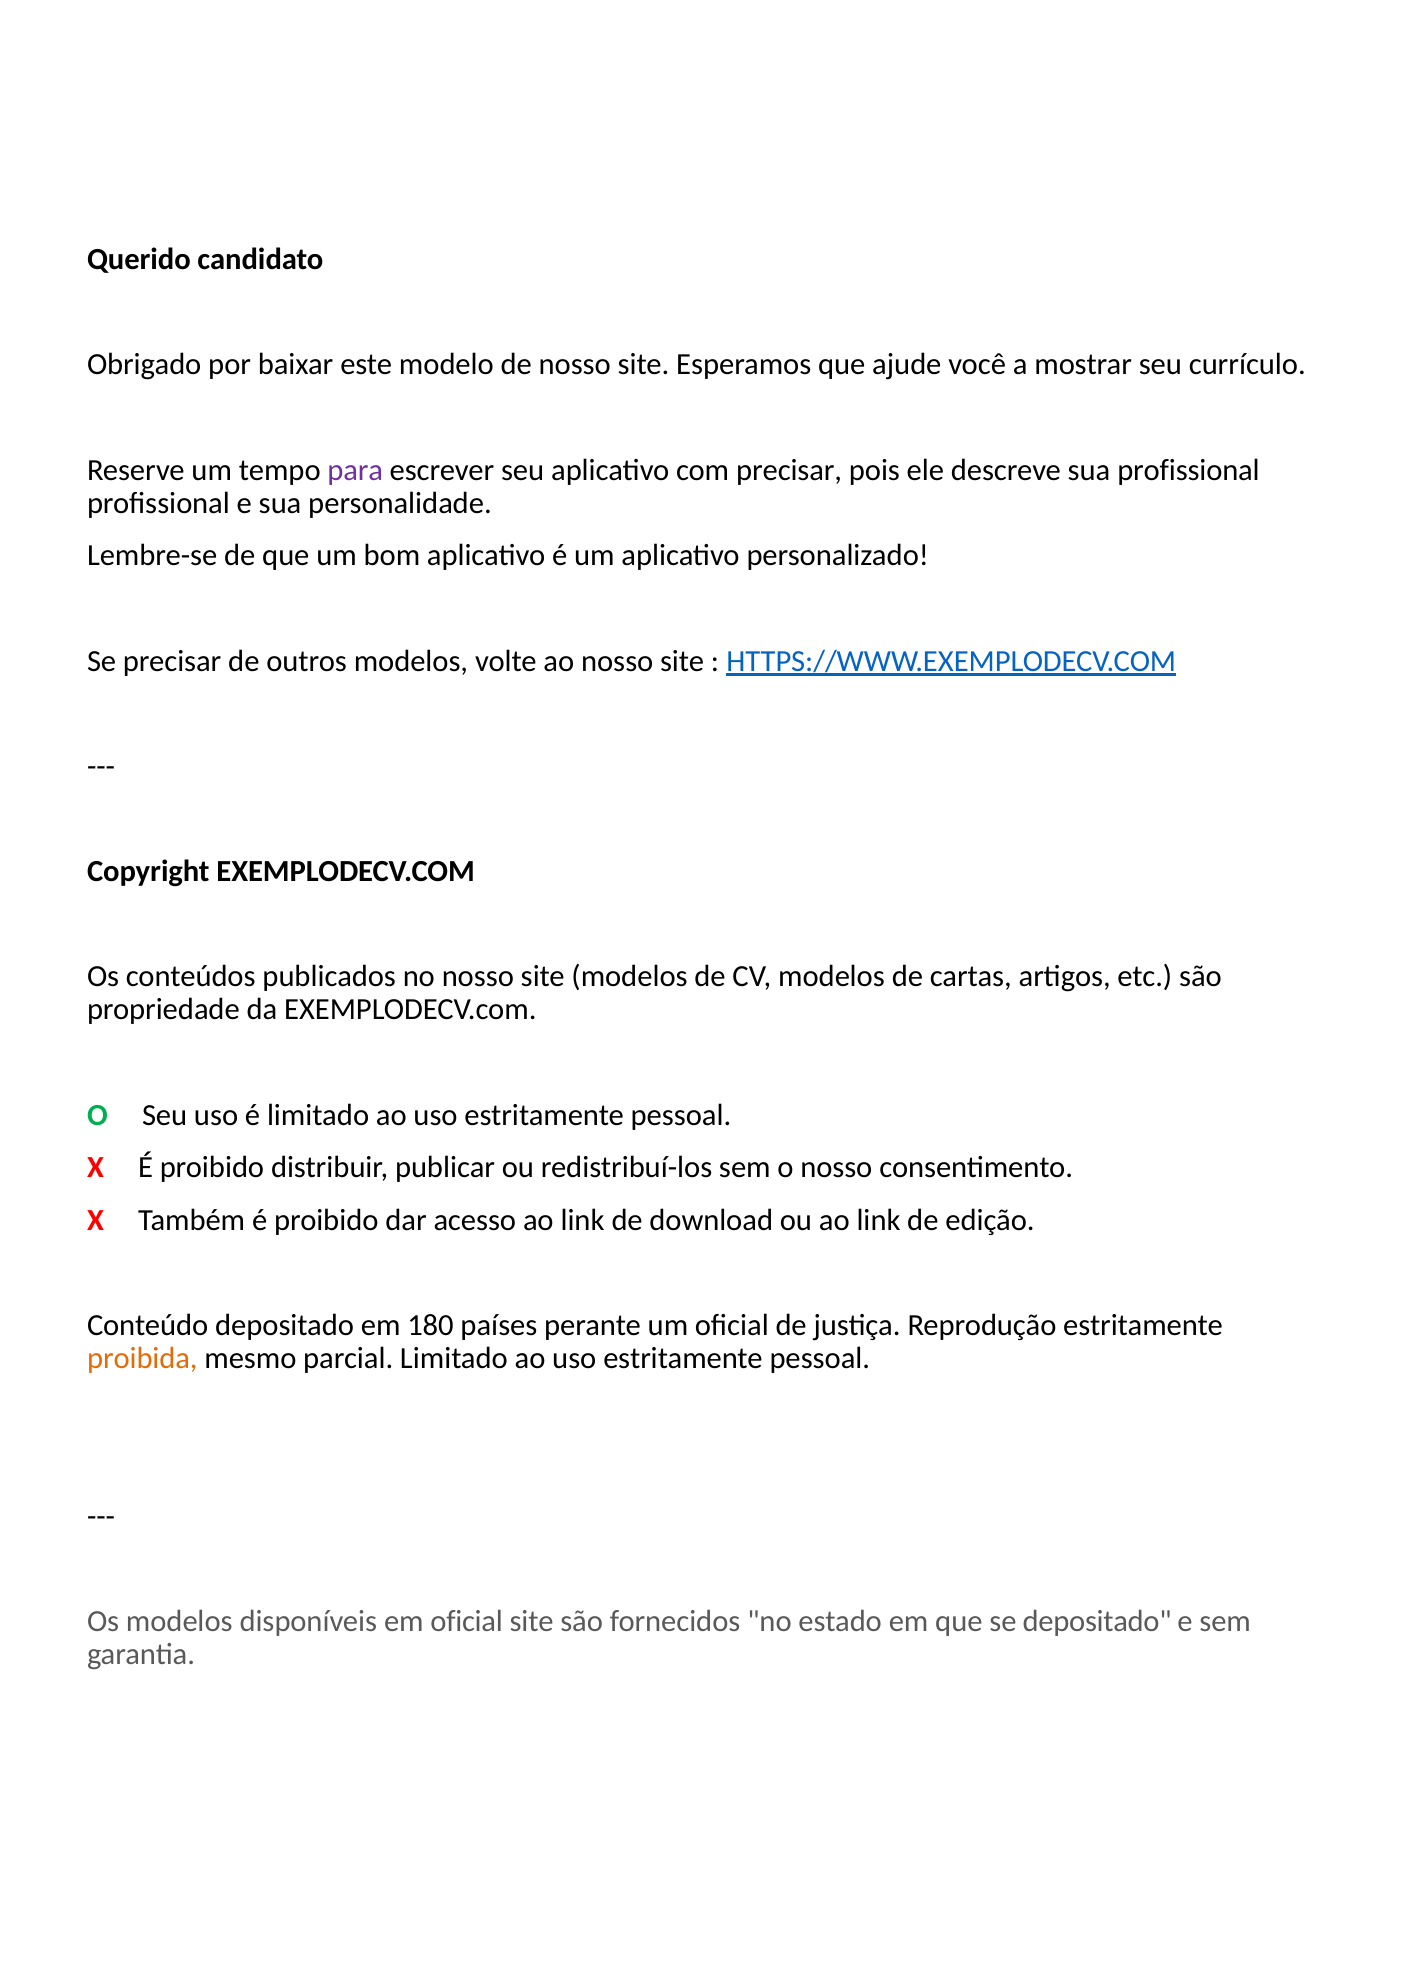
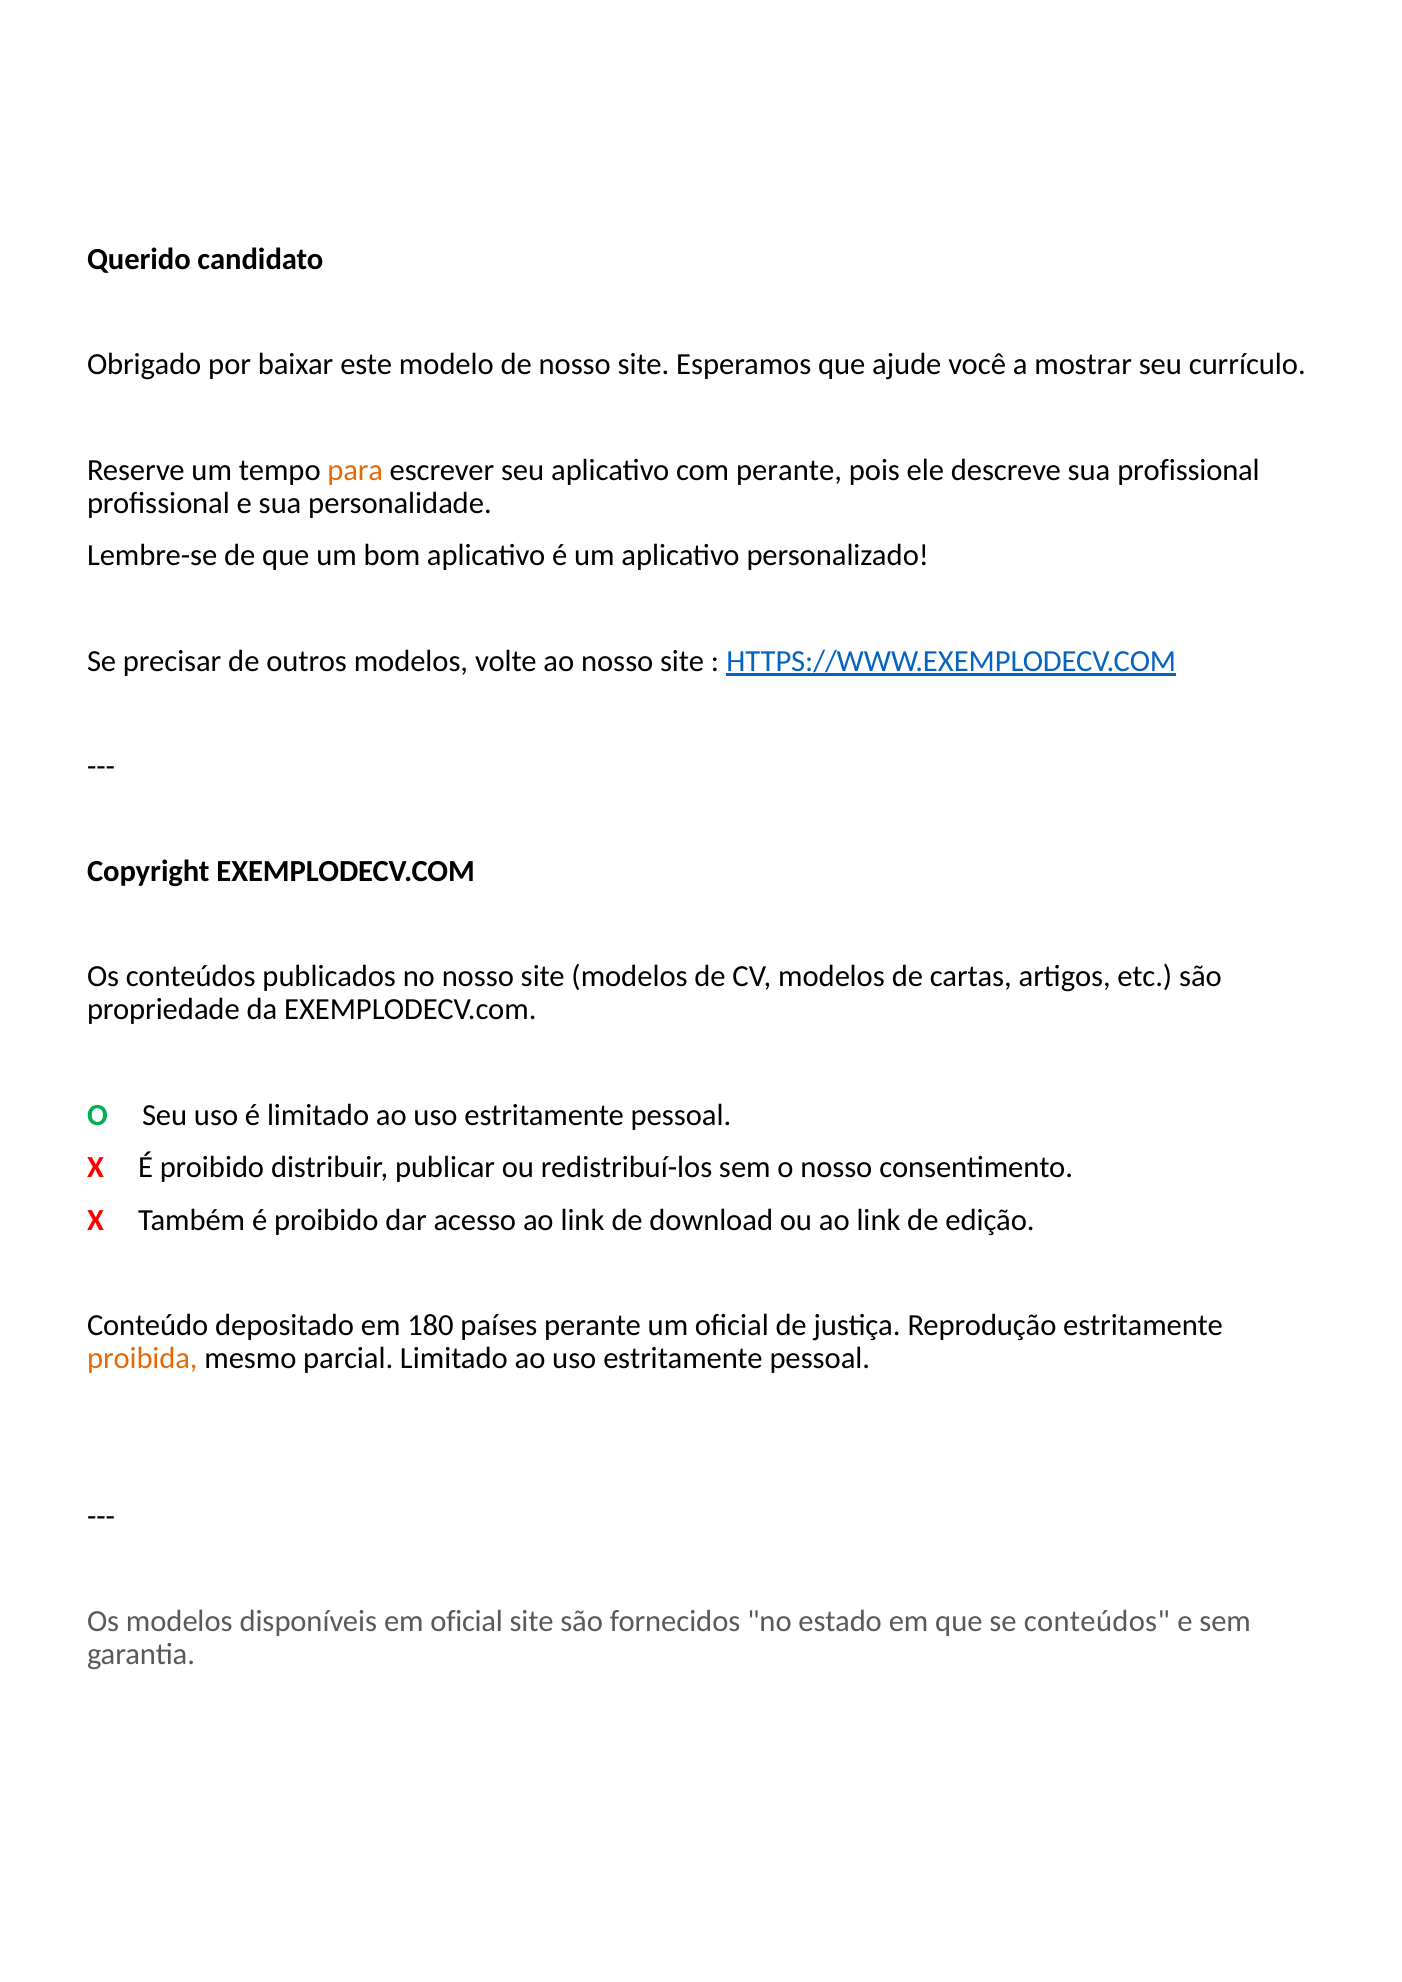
para colour: purple -> orange (355, 470)
com precisar: precisar -> perante (789, 470)
se depositado: depositado -> conteúdos (1097, 1621)
